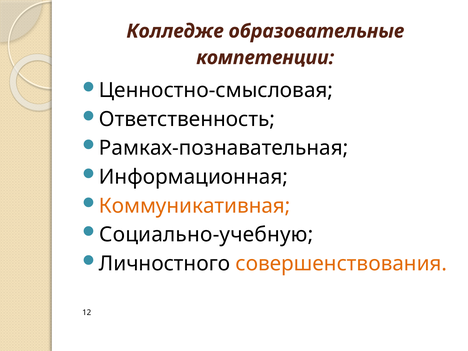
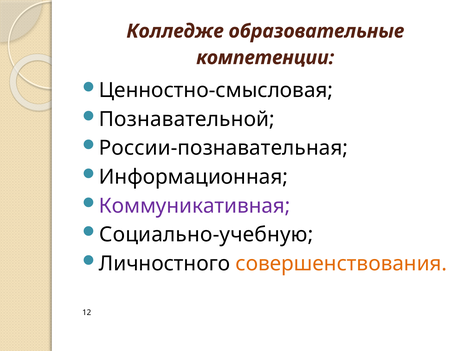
Ответственность: Ответственность -> Познавательной (187, 119)
Рамках-познавательная: Рамках-познавательная -> России-познавательная (224, 148)
Коммуникативная colour: orange -> purple (195, 206)
